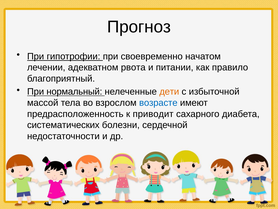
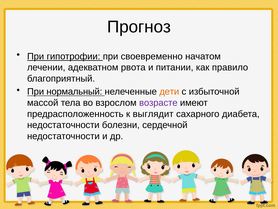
возрасте colour: blue -> purple (158, 103)
приводит: приводит -> выглядит (153, 114)
систематических: систематических -> недостаточности (63, 125)
